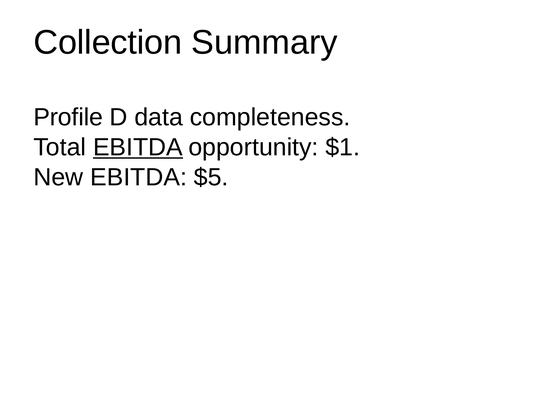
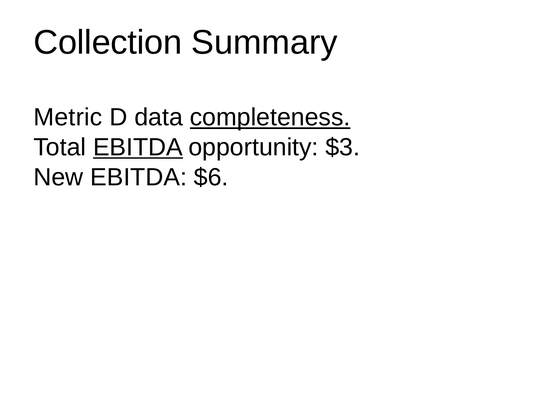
Profile: Profile -> Metric (68, 117)
completeness underline: none -> present (270, 117)
$1: $1 -> $3 (343, 147)
$5: $5 -> $6 (211, 177)
